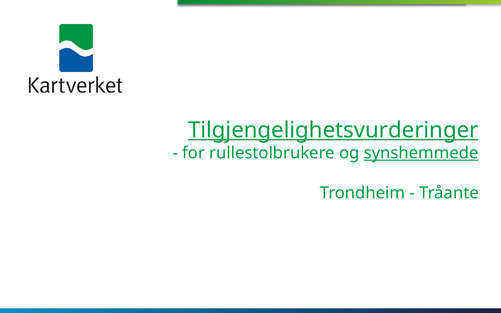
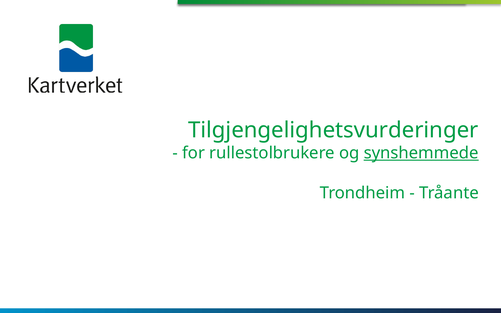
Tilgjengelighetsvurderinger underline: present -> none (333, 130)
